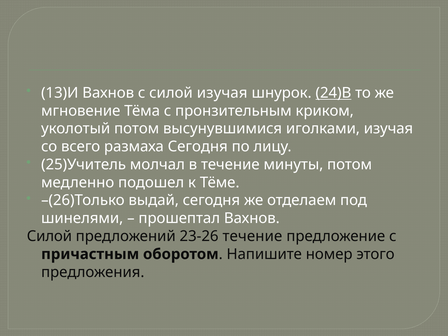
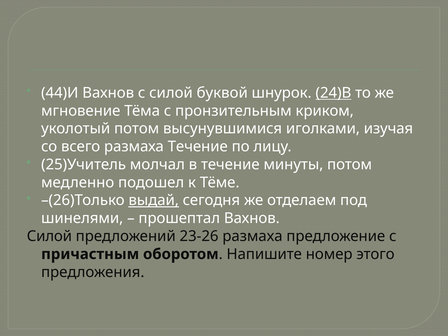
13)И: 13)И -> 44)И (60, 93)
силой изучая: изучая -> буквой (222, 93)
размаха Сегодня: Сегодня -> Течение (198, 147)
выдай underline: none -> present (154, 200)
23-26 течение: течение -> размаха (252, 236)
